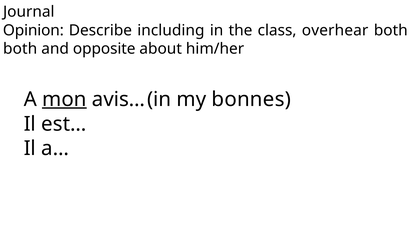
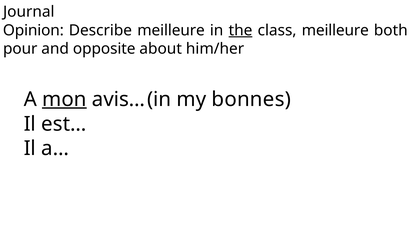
Describe including: including -> meilleure (171, 30)
the underline: none -> present (240, 30)
class overhear: overhear -> meilleure (335, 30)
both: both -> pour (20, 49)
